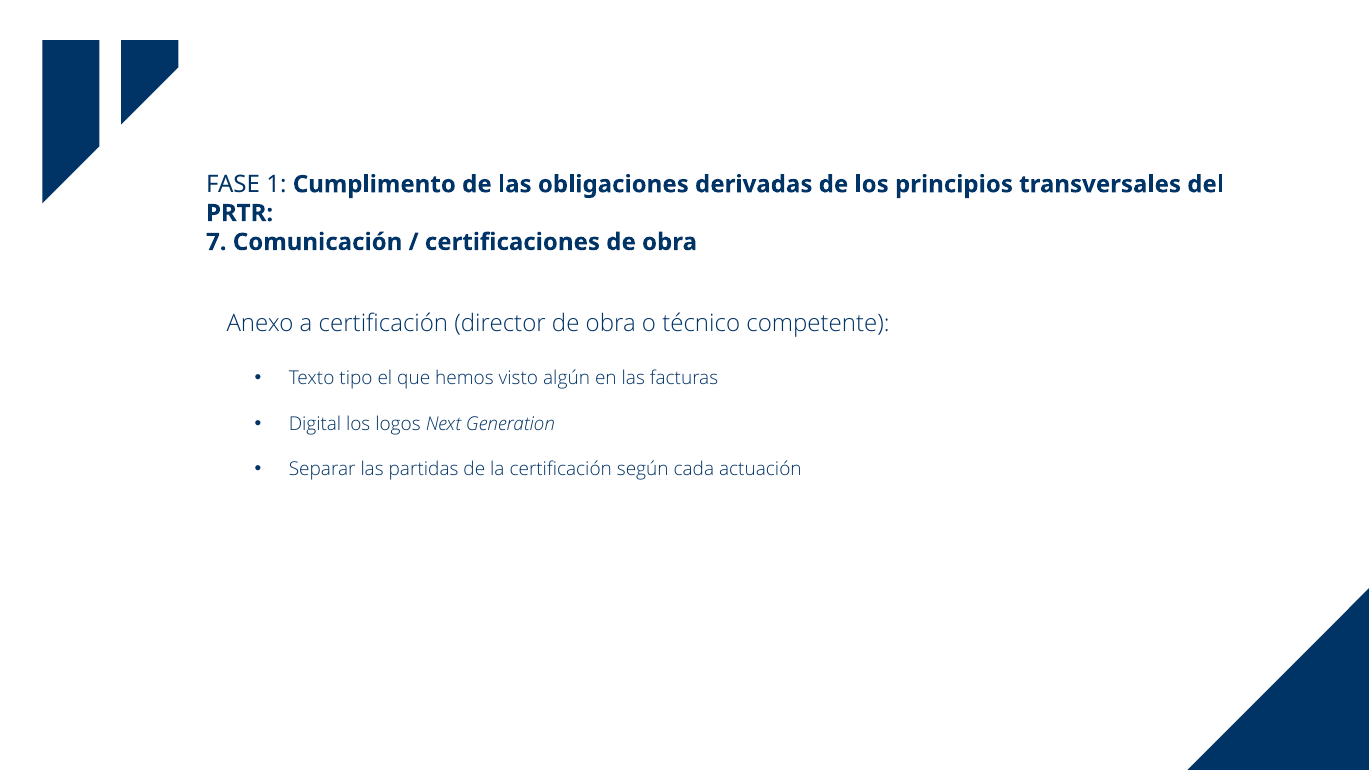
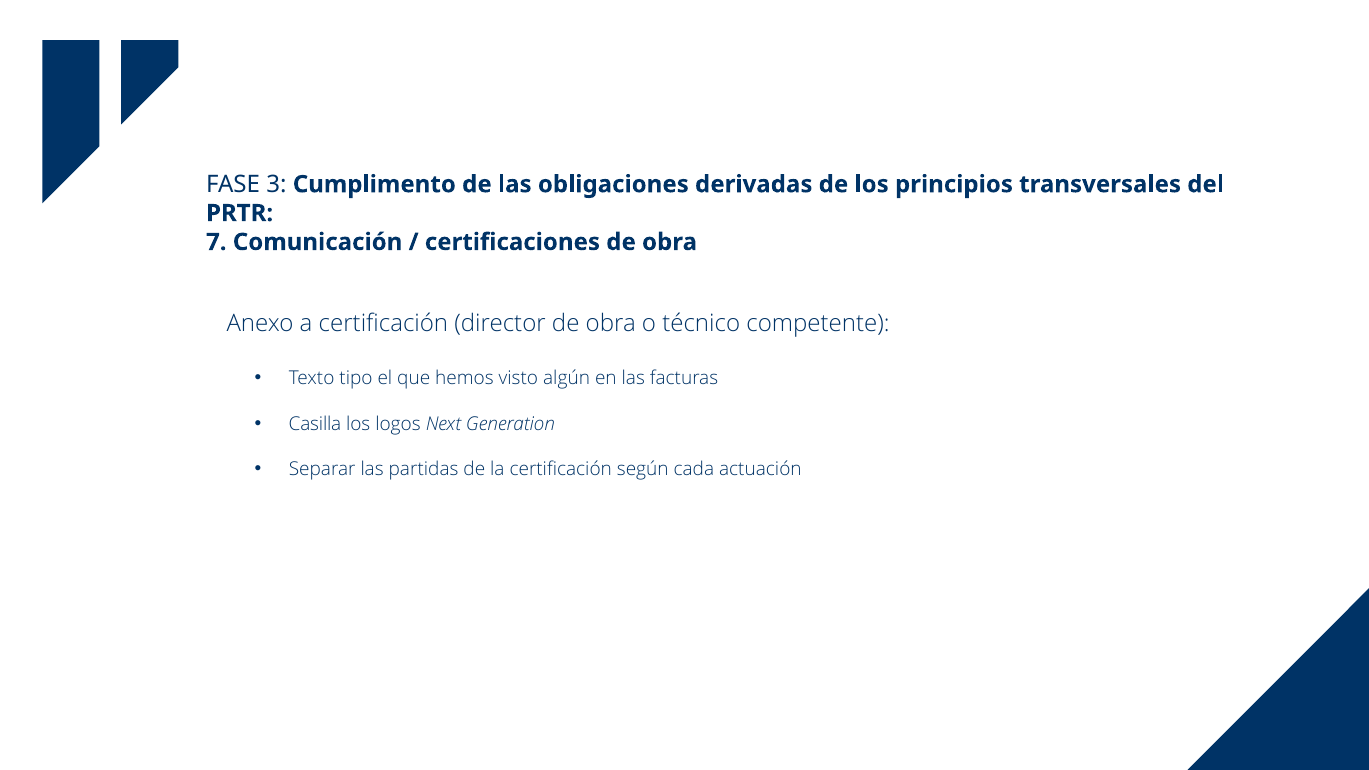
1: 1 -> 3 (276, 184)
Digital: Digital -> Casilla (315, 424)
